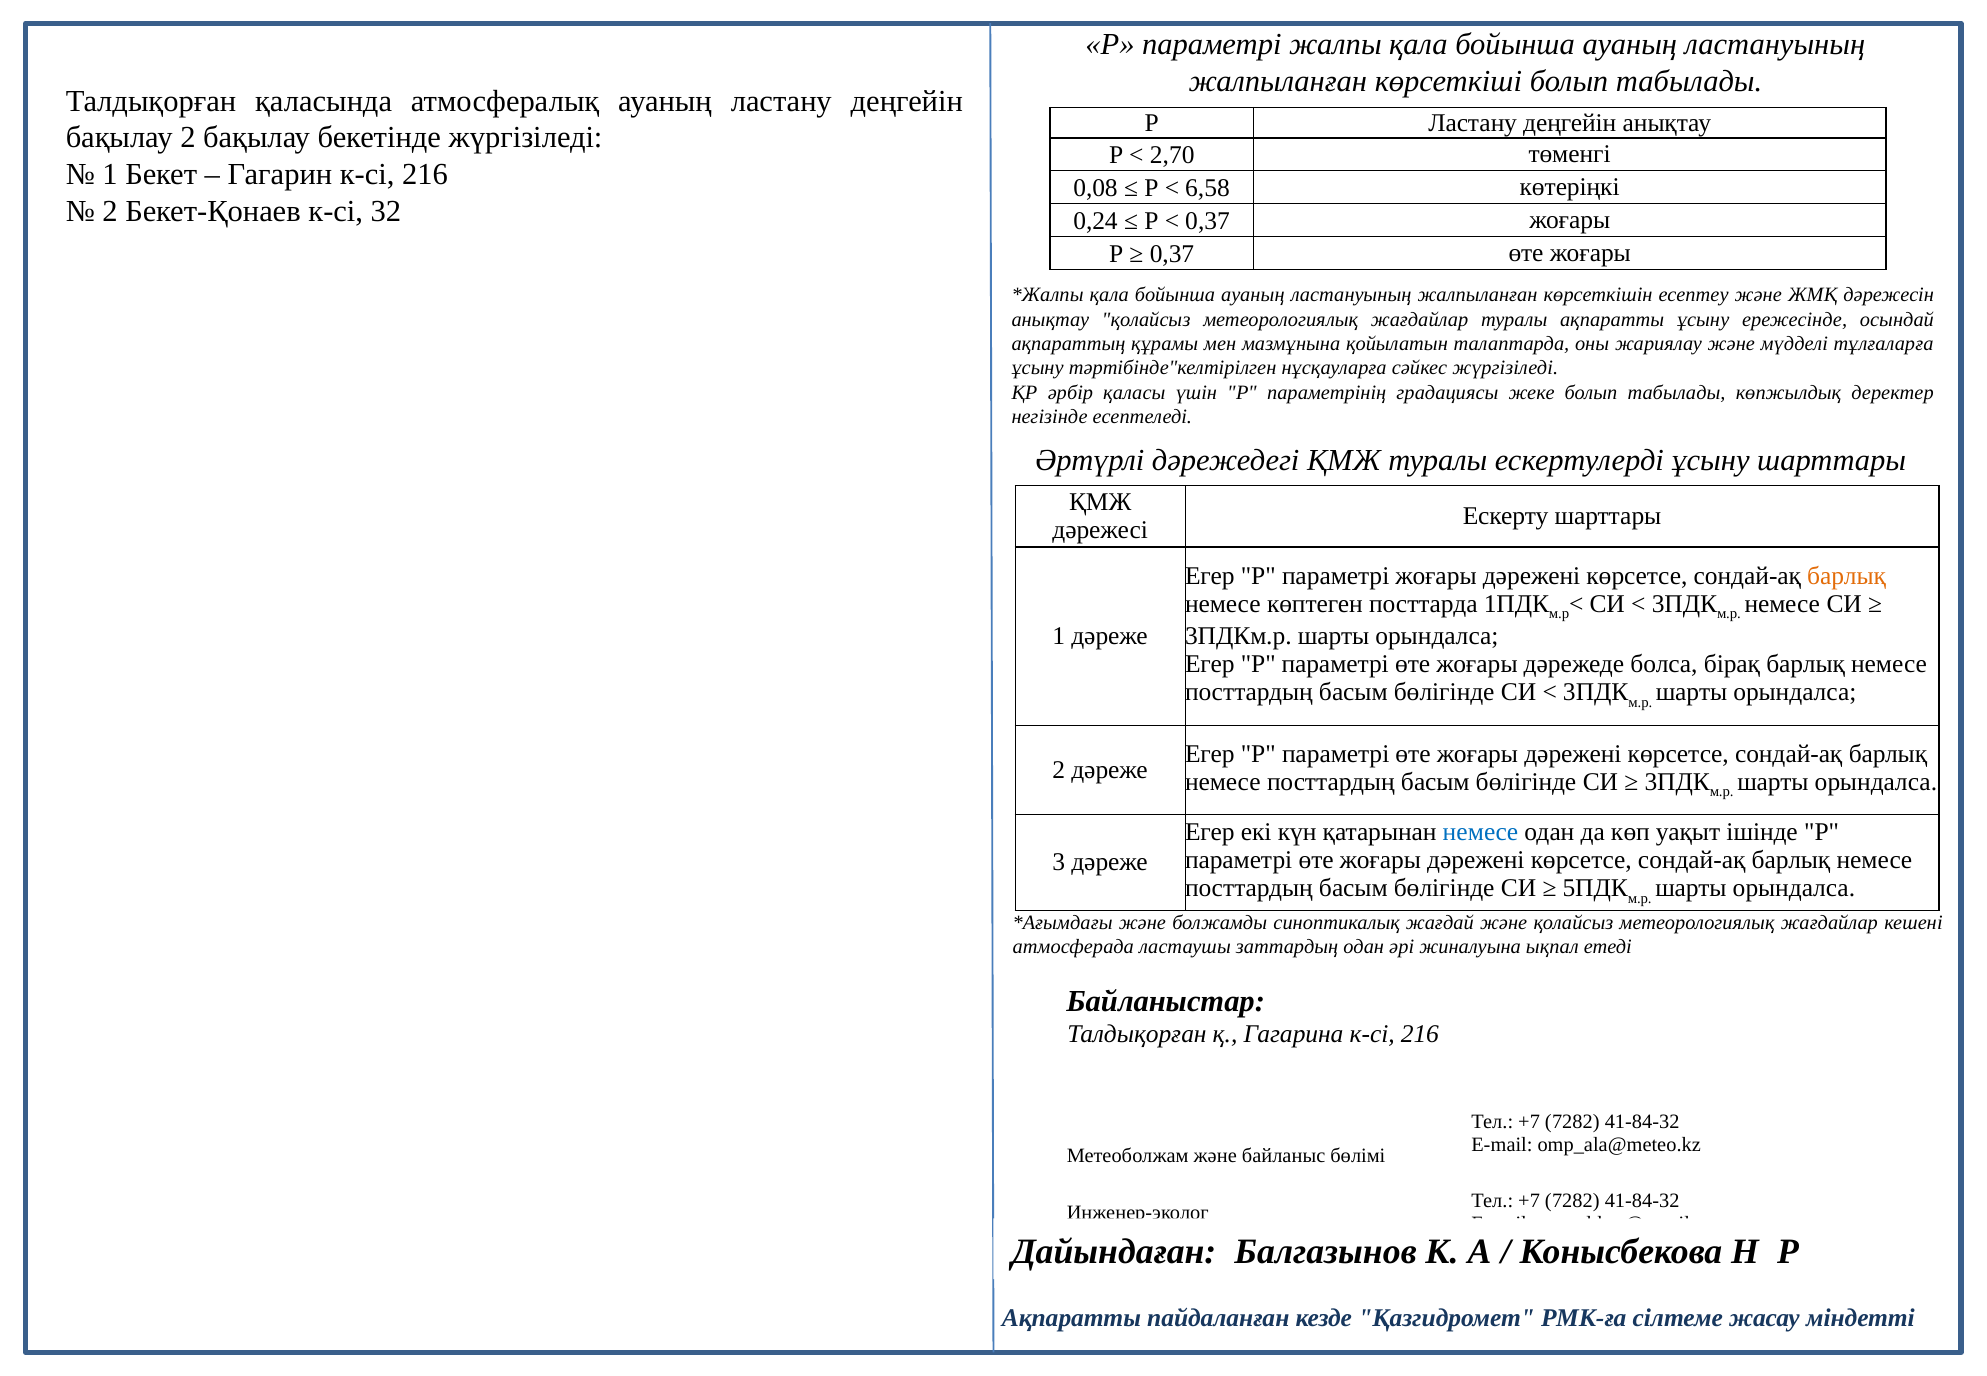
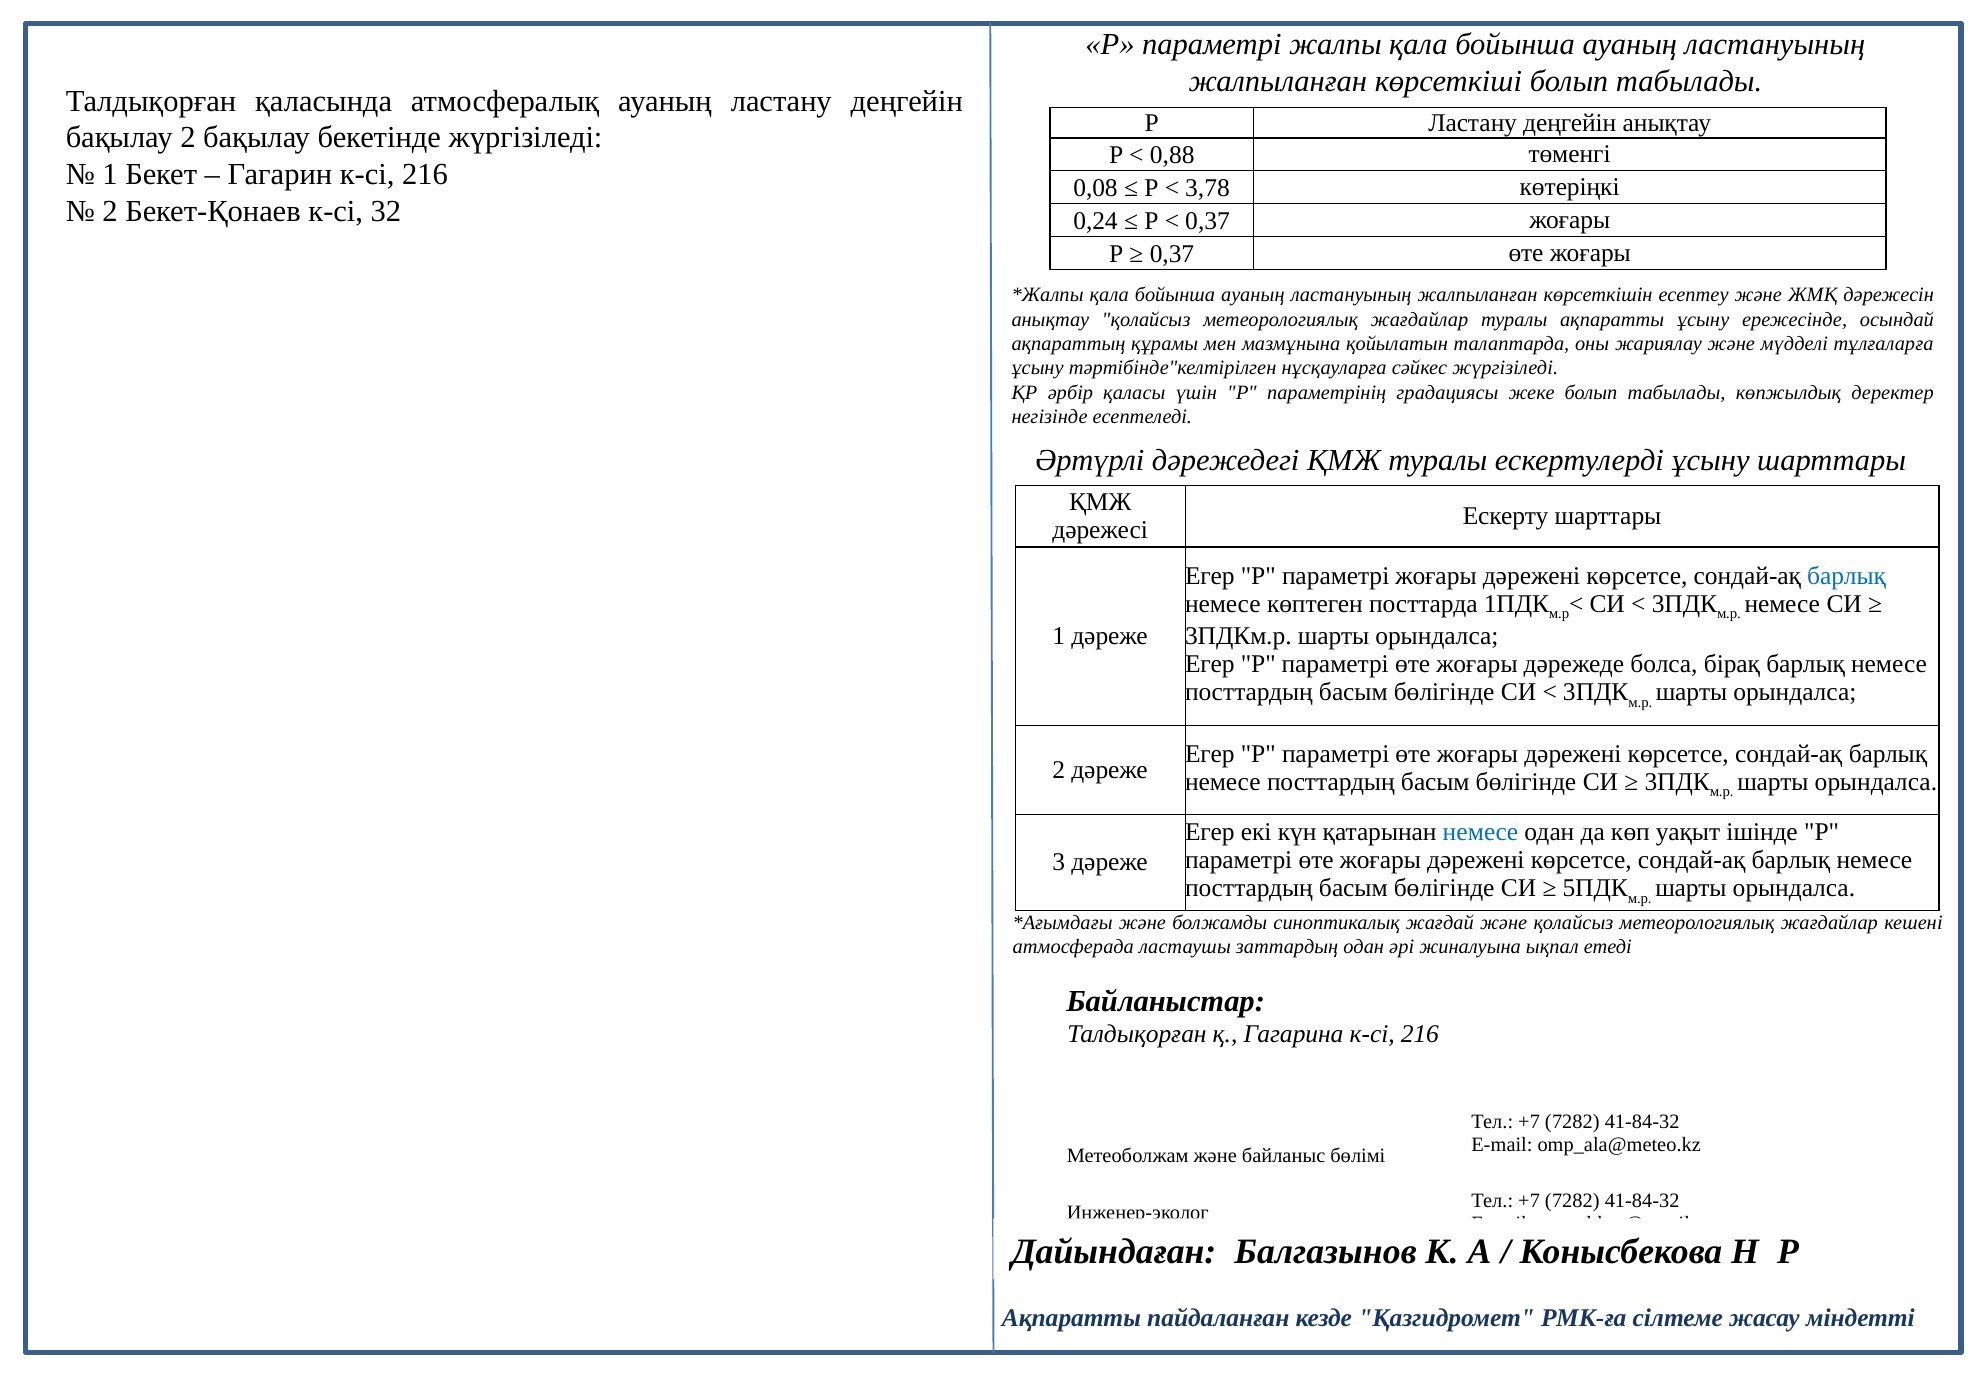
2,70: 2,70 -> 0,88 (1172, 156)
6,58: 6,58 -> 3,78 (1208, 188)
барлық colour: orange -> blue (1847, 576)
